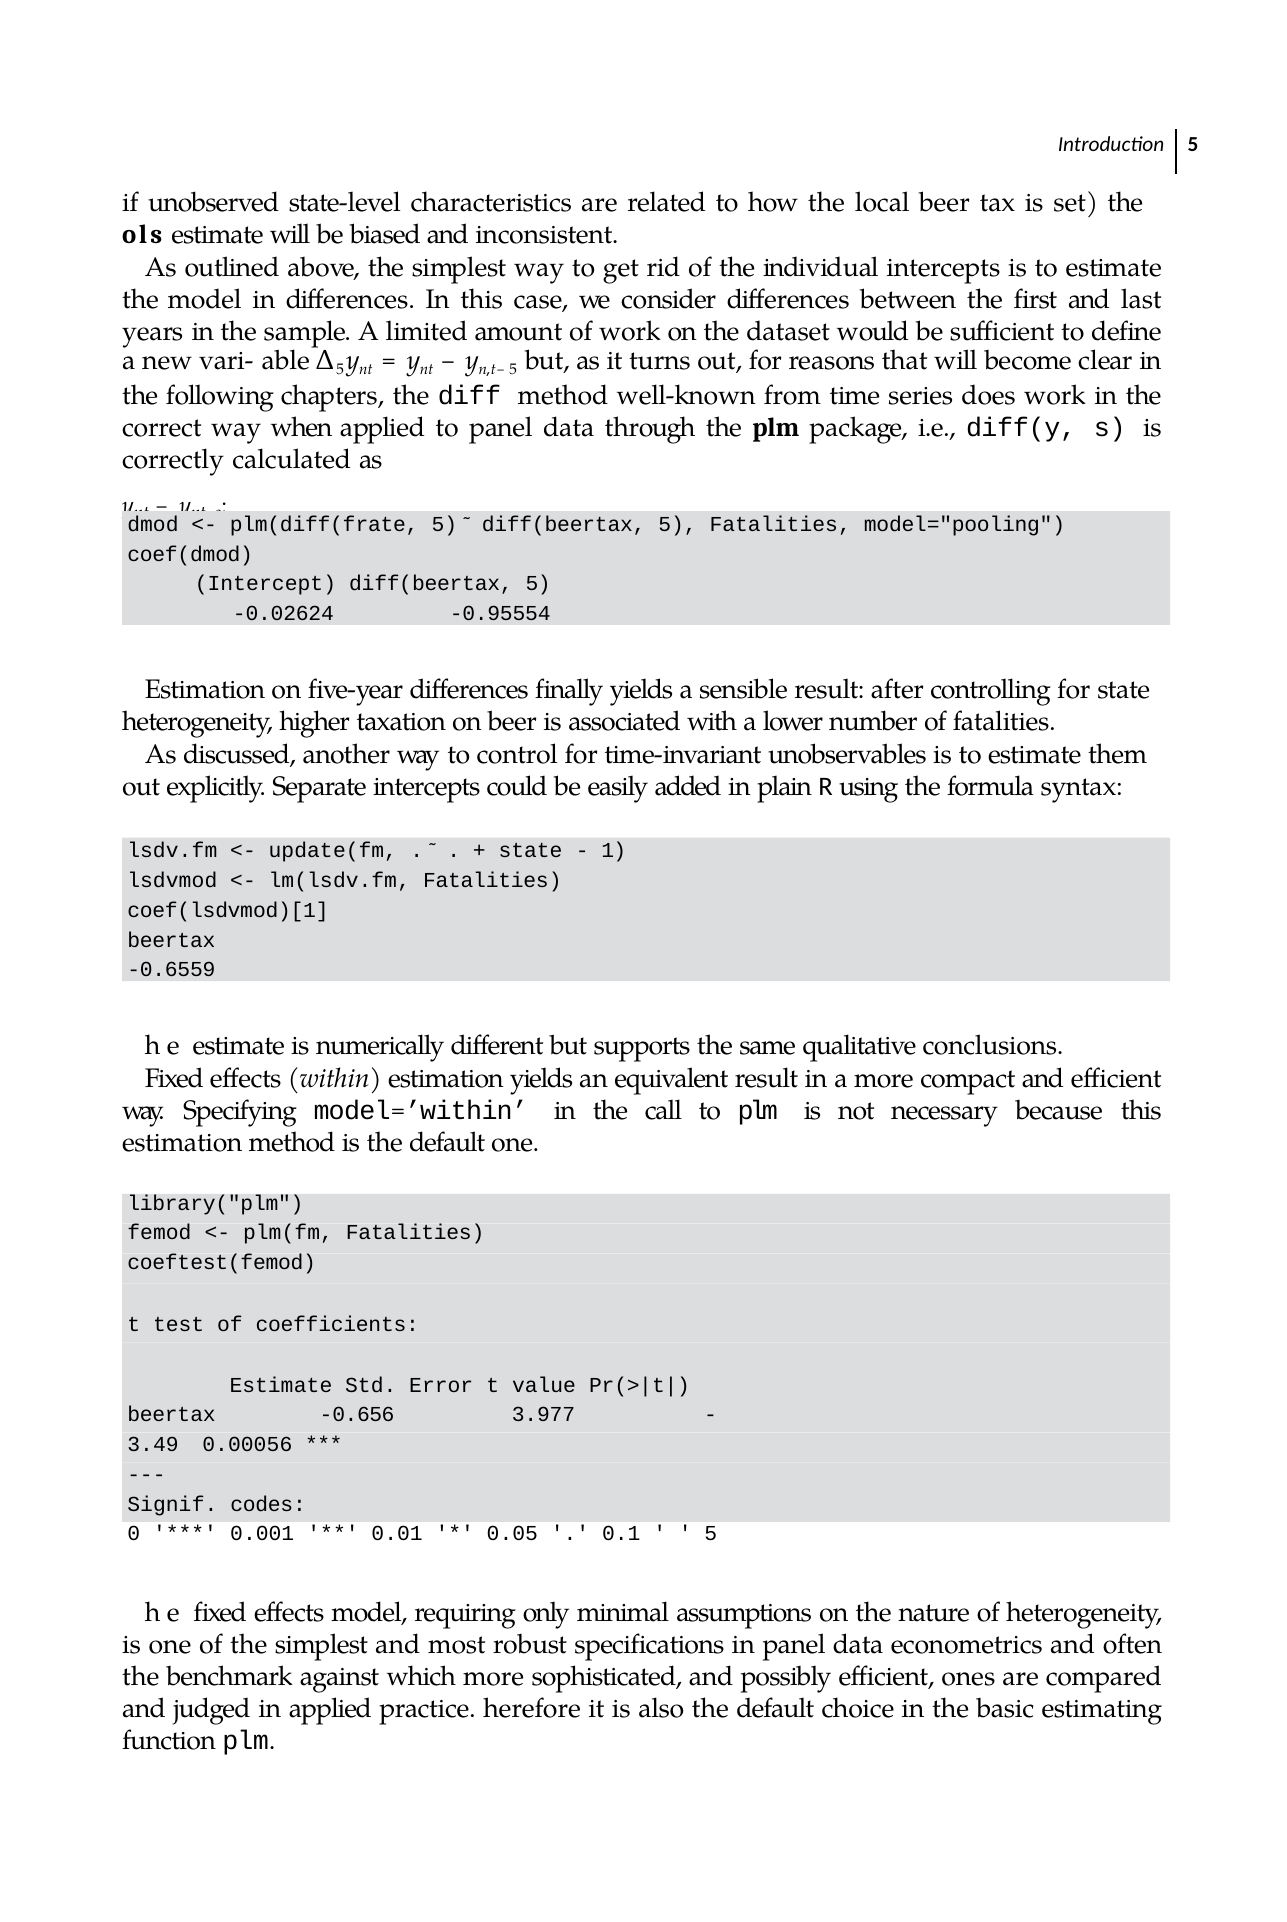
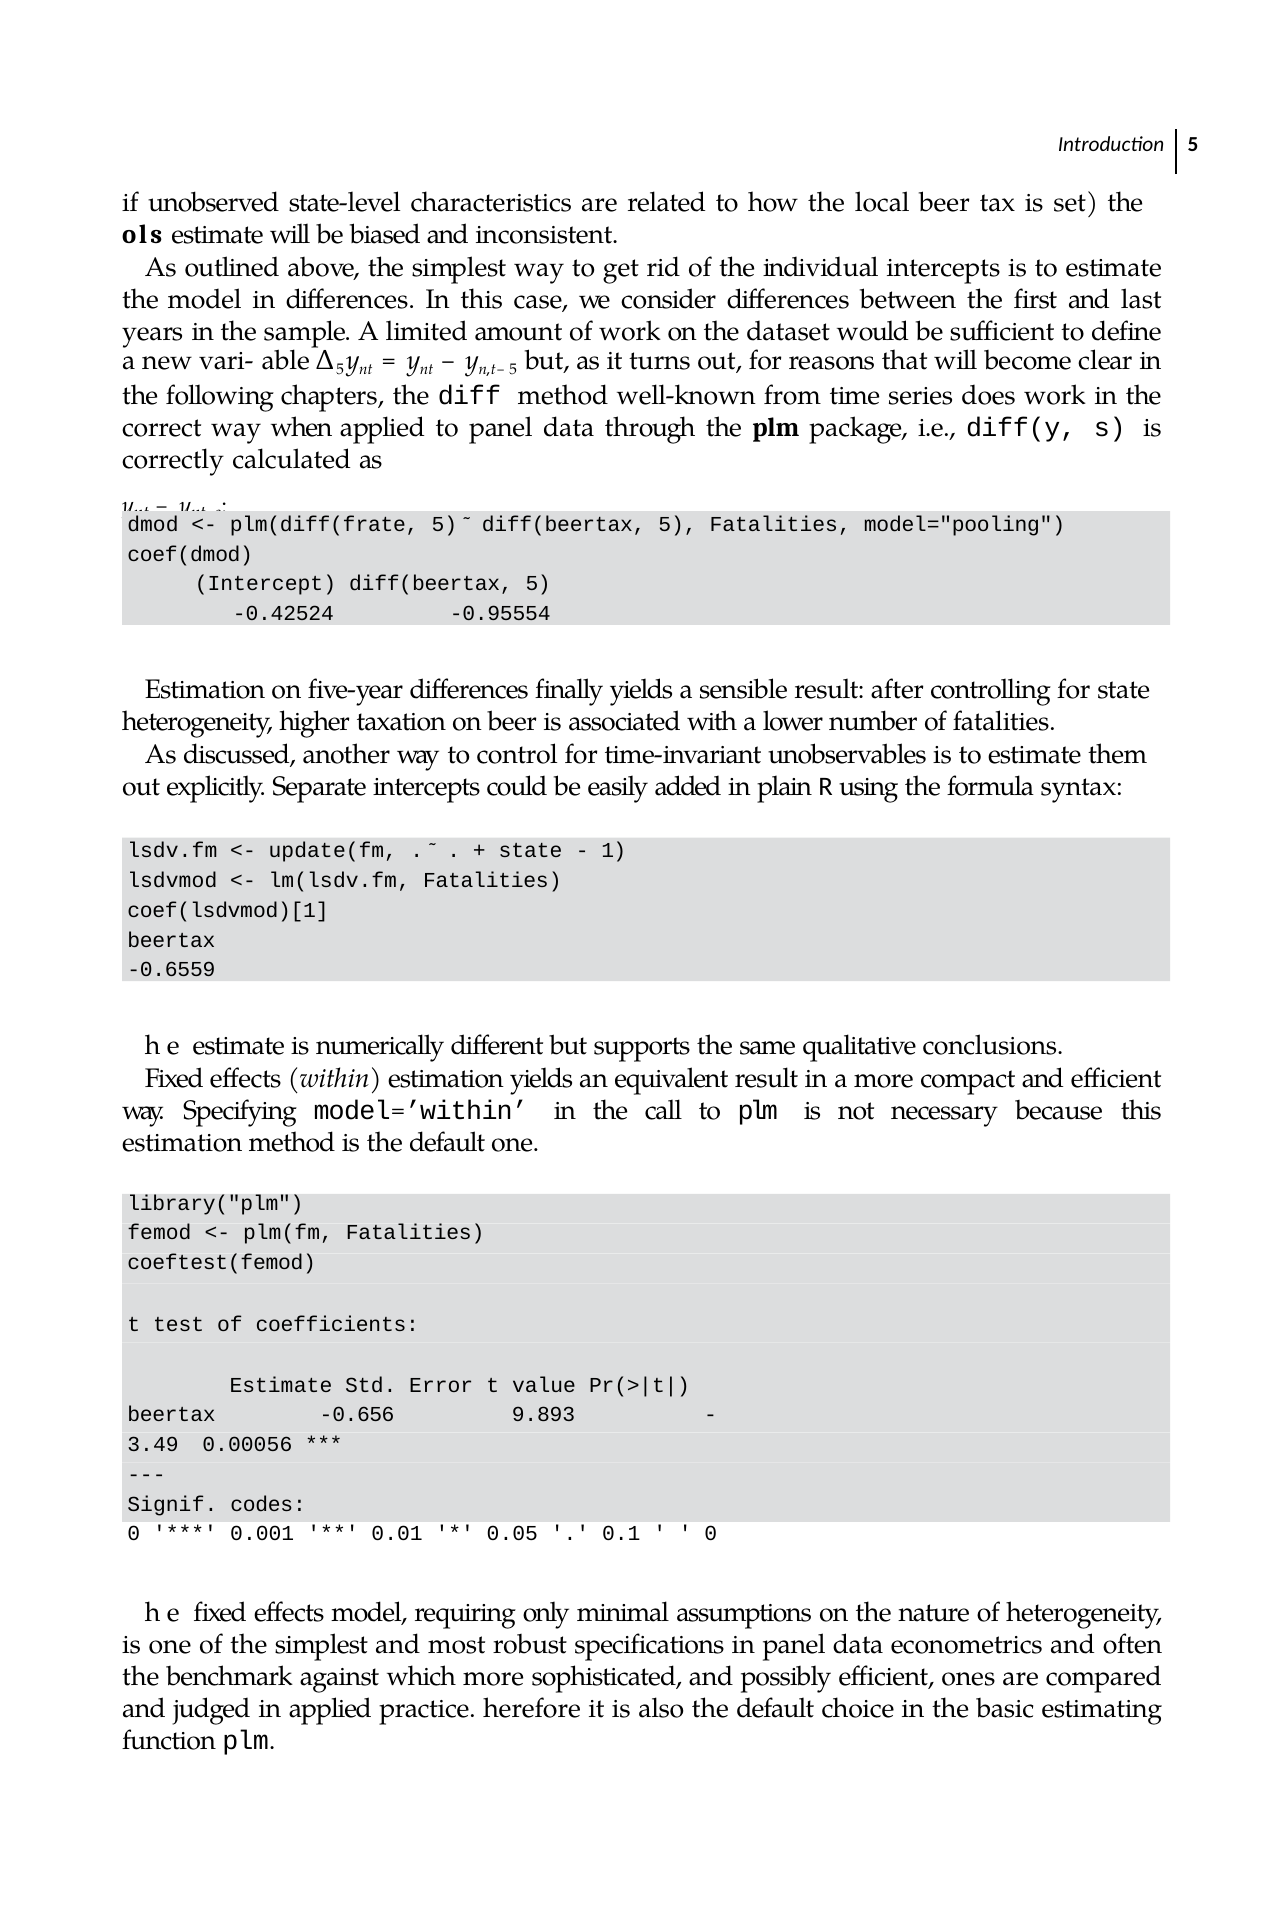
-0.02624: -0.02624 -> -0.42524 (283, 614)
3.977: 3.977 -> 9.893 (543, 1415)
5: 5 -> 0 (711, 1534)
